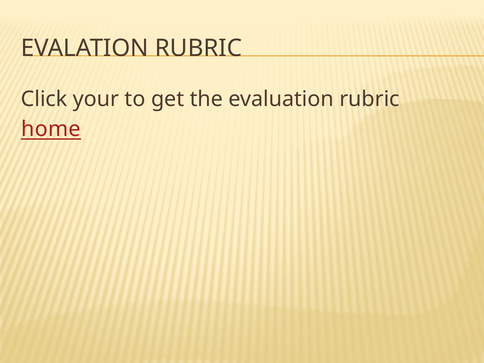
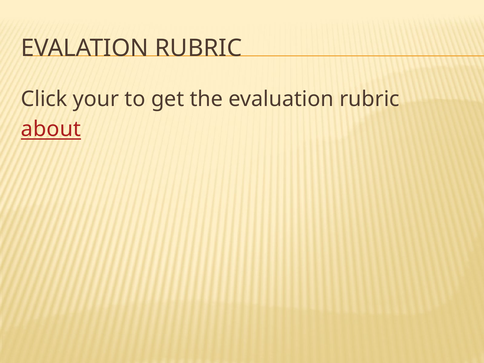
home: home -> about (51, 129)
